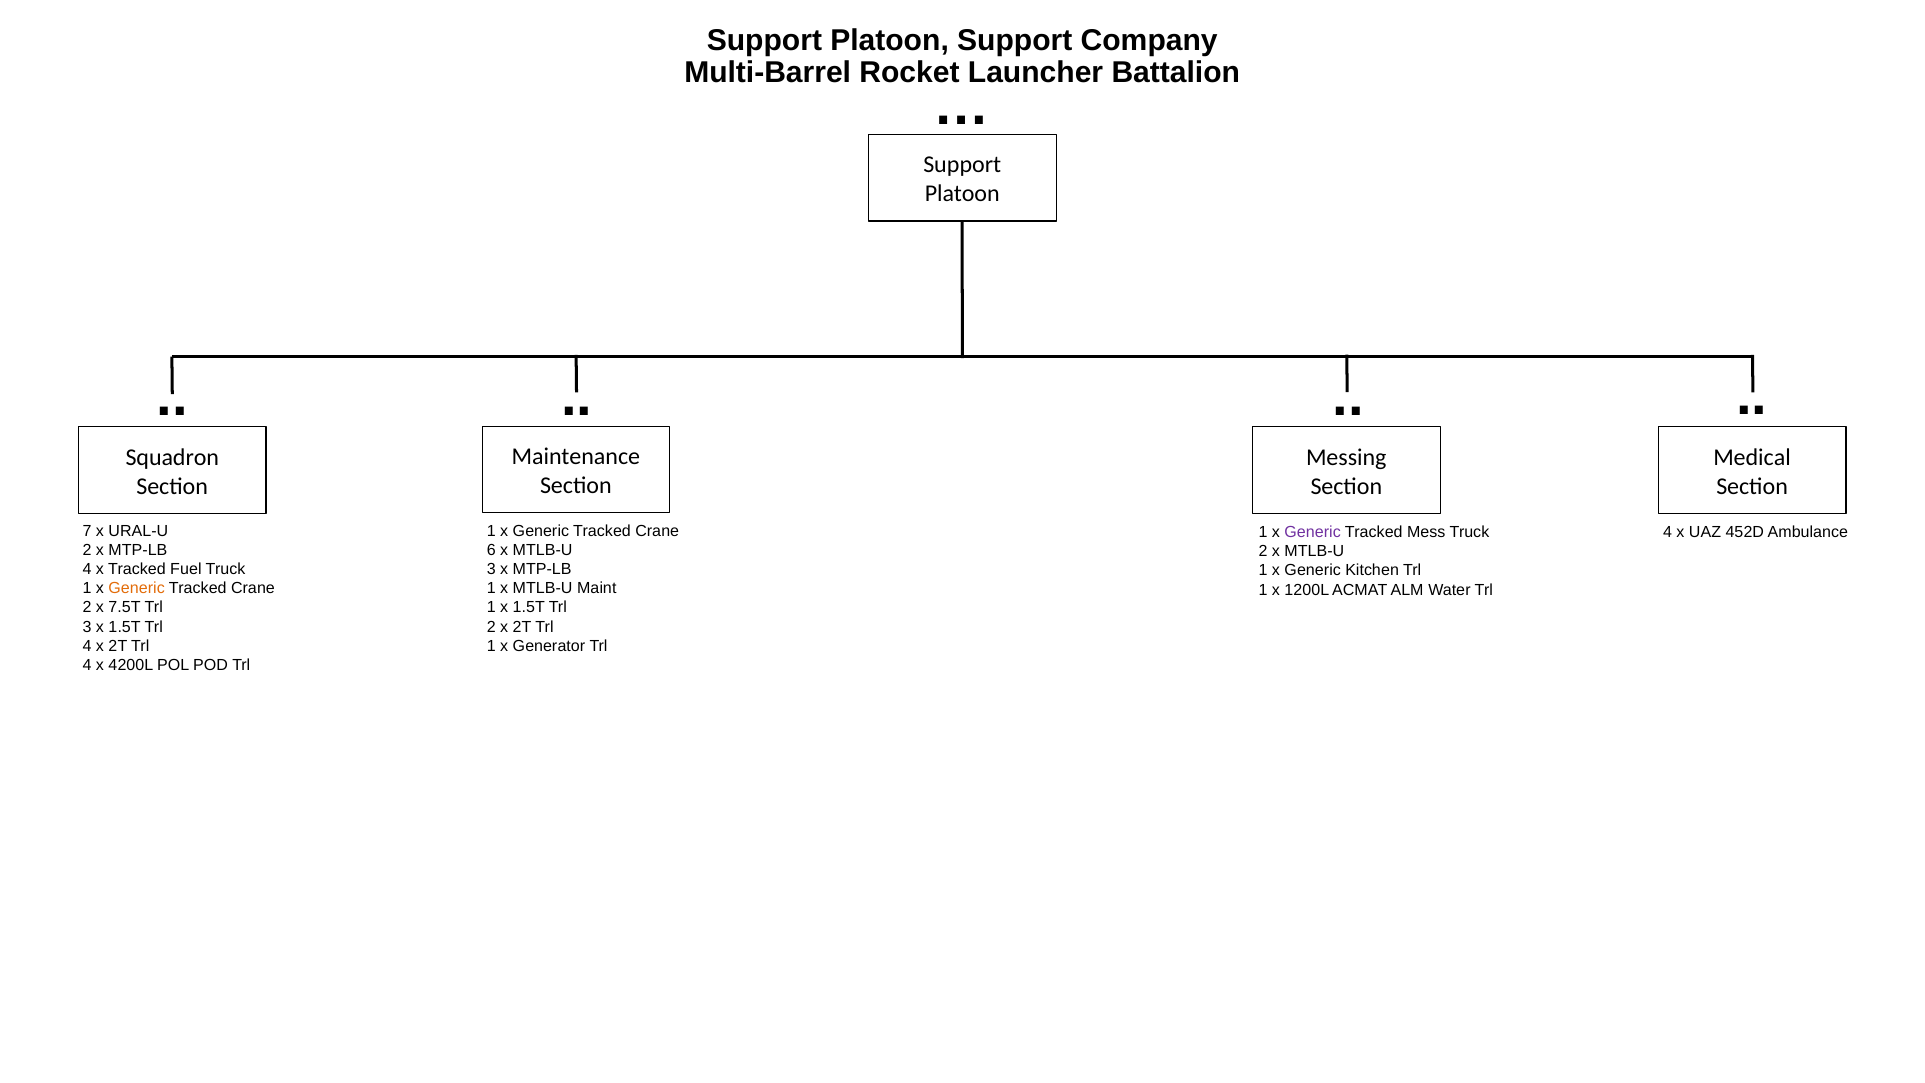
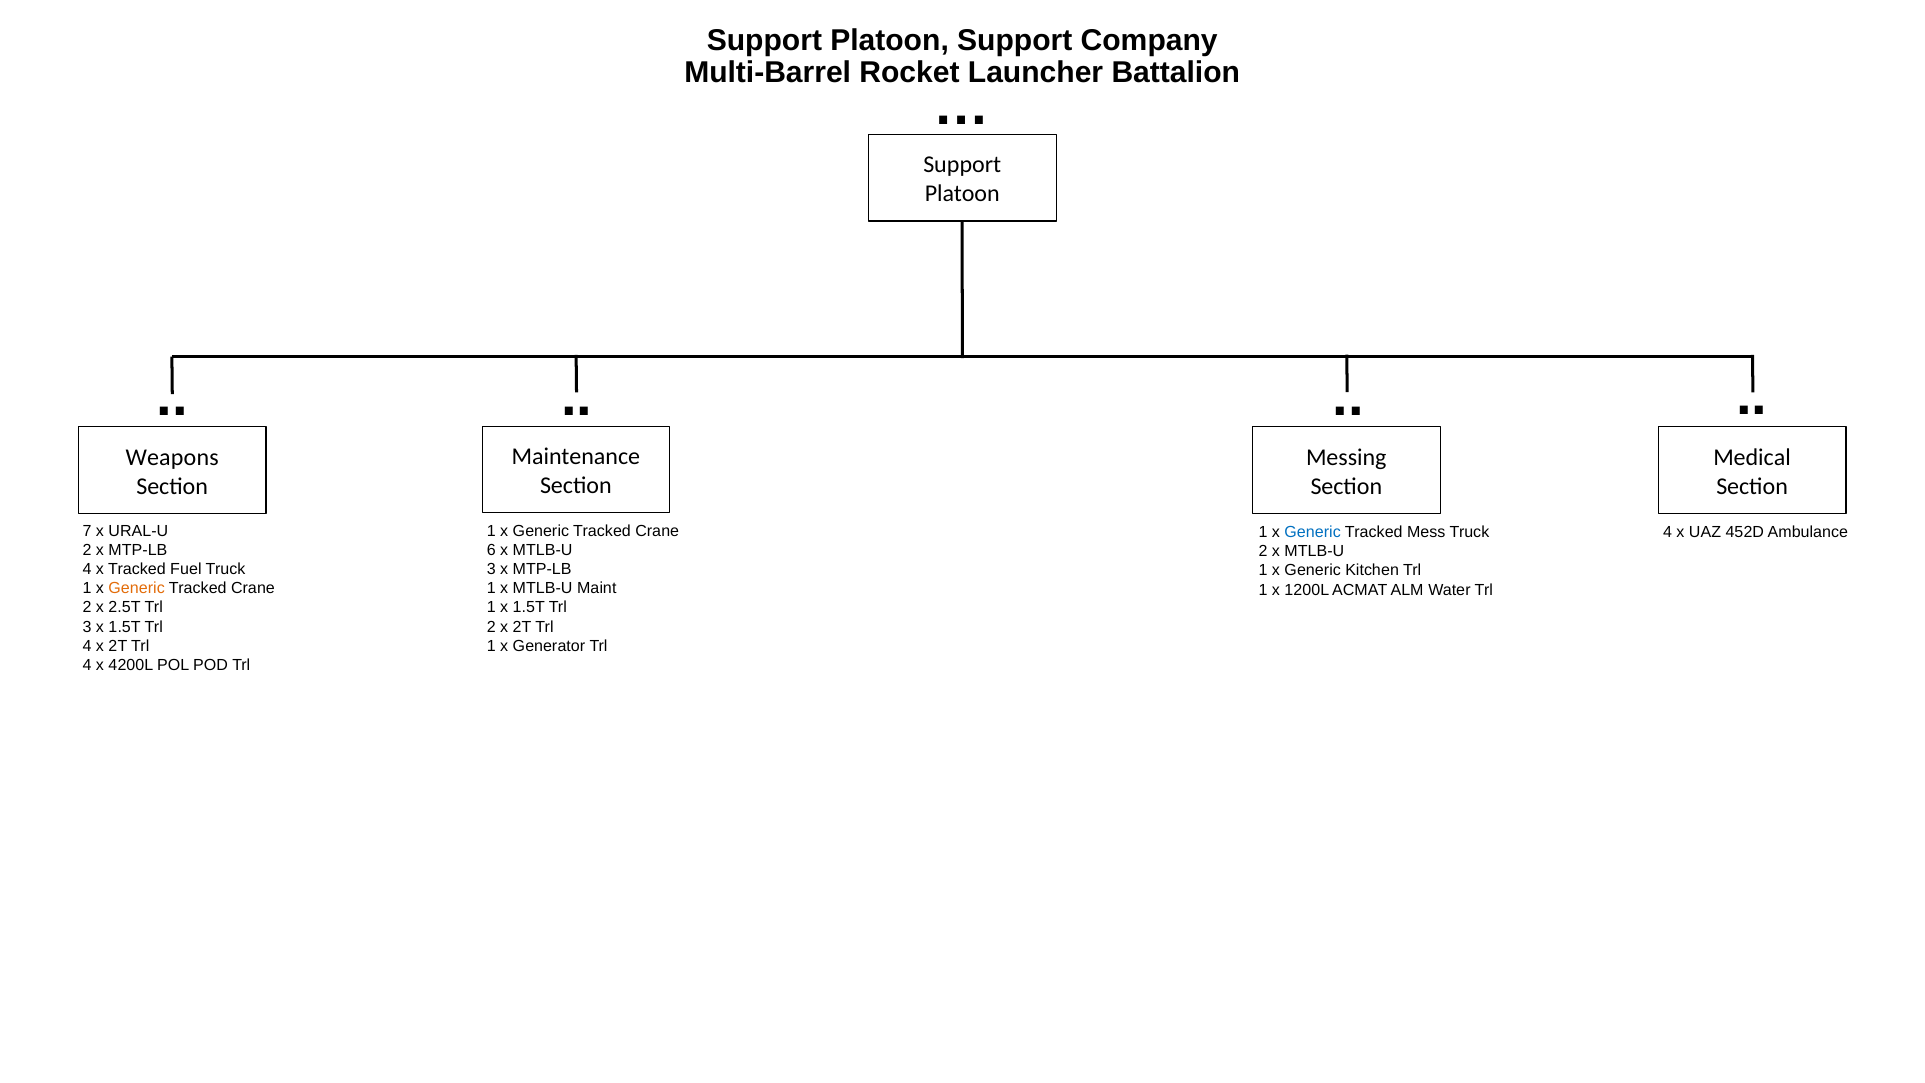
Squadron: Squadron -> Weapons (172, 457)
Generic colour: purple -> blue (1313, 532)
7.5T: 7.5T -> 2.5T (125, 608)
